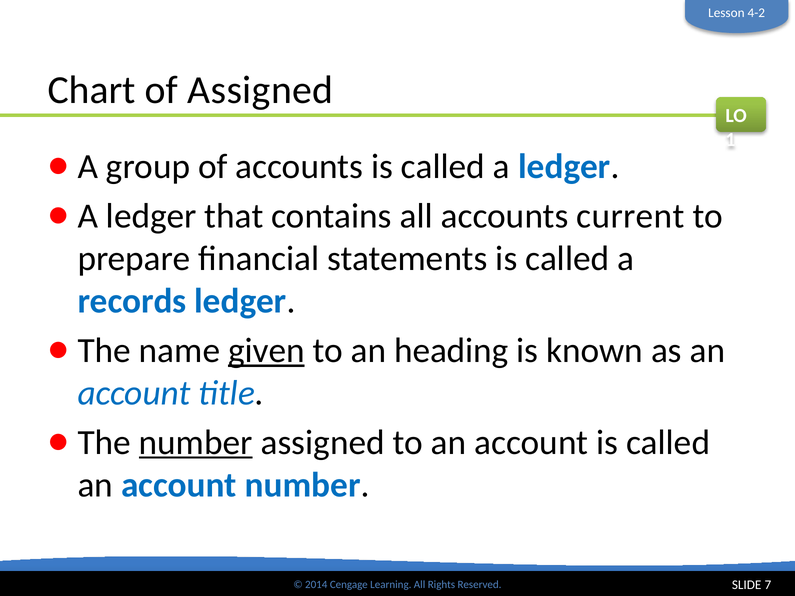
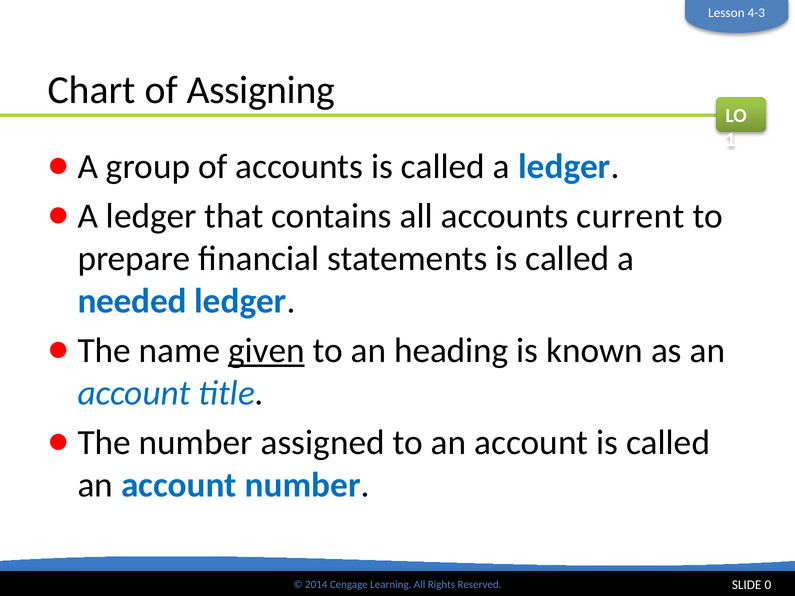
4-2: 4-2 -> 4-3 (756, 13)
of Assigned: Assigned -> Assigning (261, 90)
records: records -> needed (132, 301)
number underline: present -> none (196, 443)
7: 7 -> 0 (768, 585)
